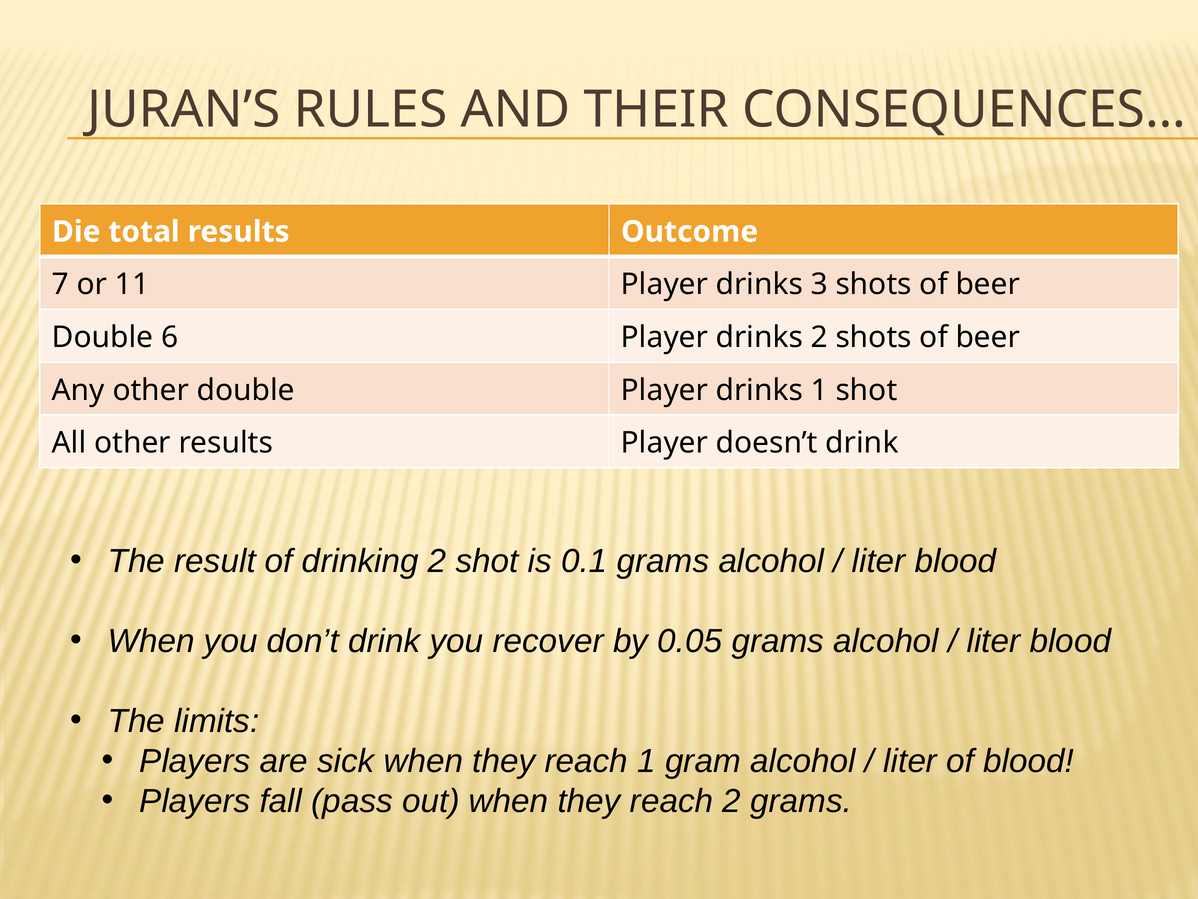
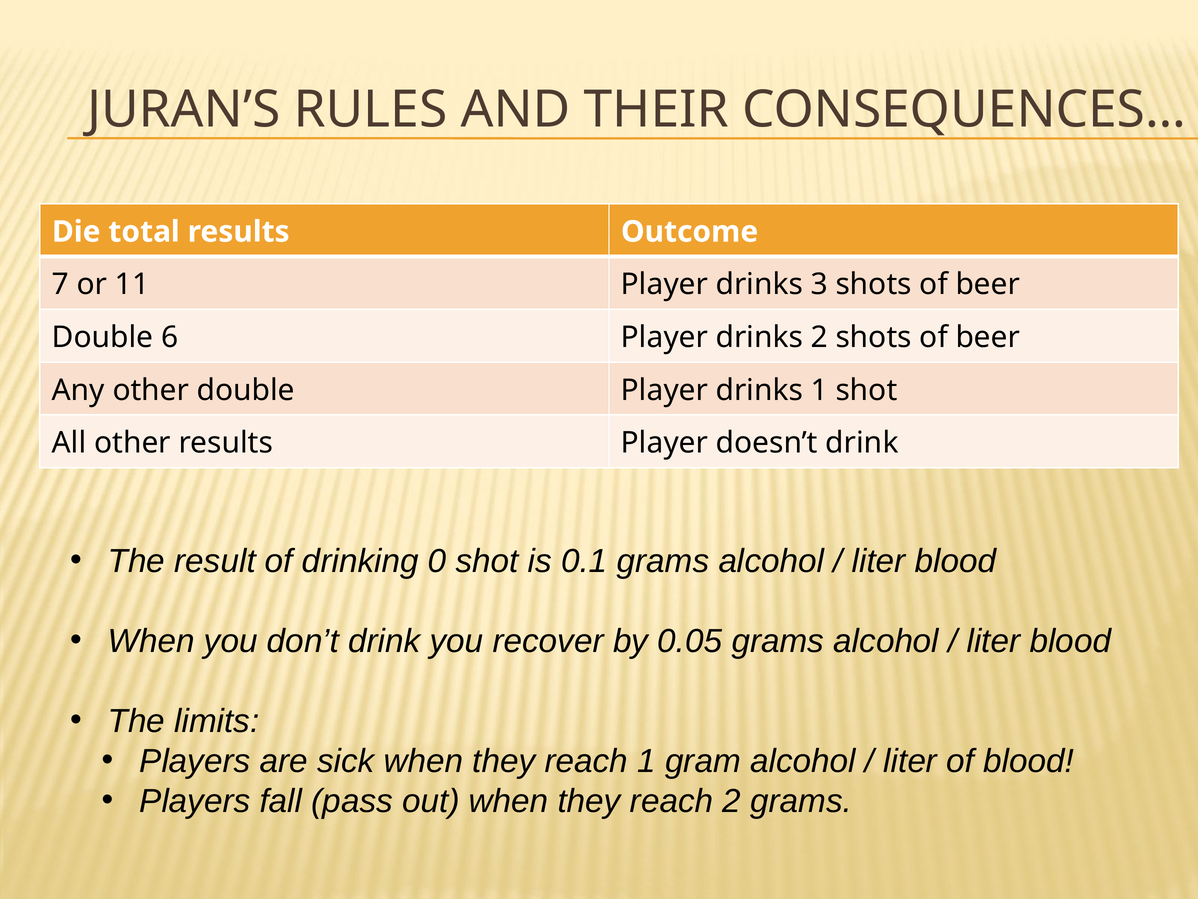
drinking 2: 2 -> 0 (437, 561)
